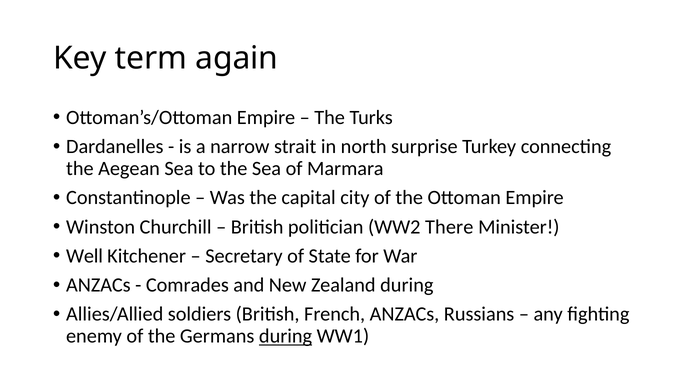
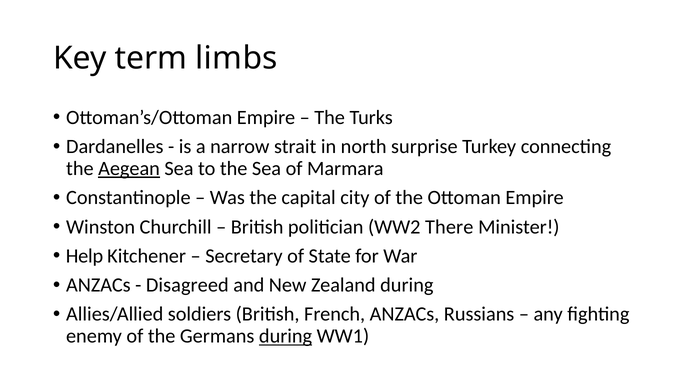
again: again -> limbs (237, 58)
Aegean underline: none -> present (129, 169)
Well: Well -> Help (85, 256)
Comrades: Comrades -> Disagreed (187, 286)
